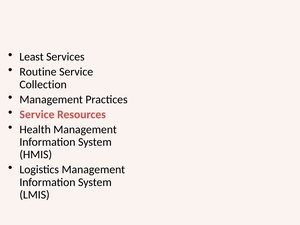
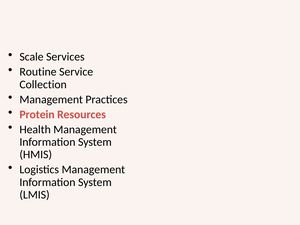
Least: Least -> Scale (31, 57)
Service: Service -> Protein (37, 114)
